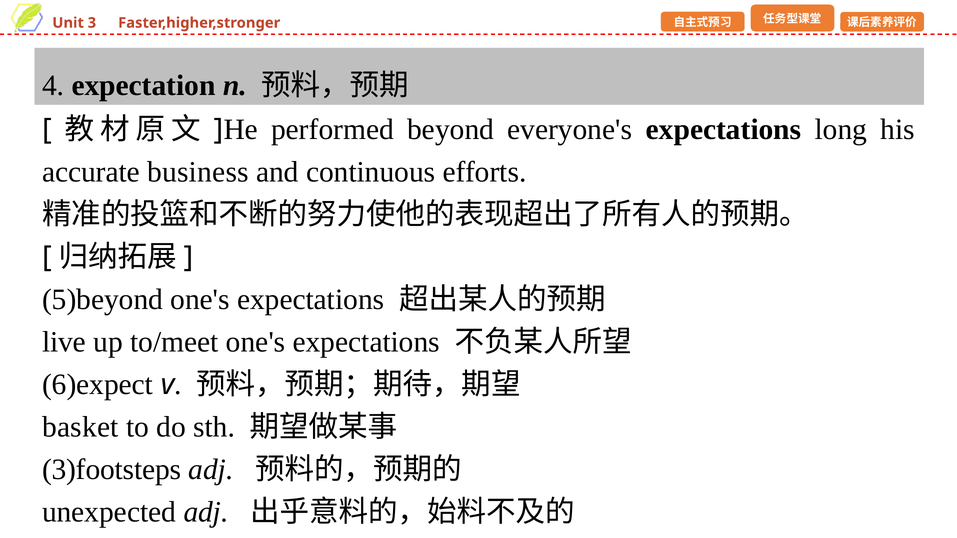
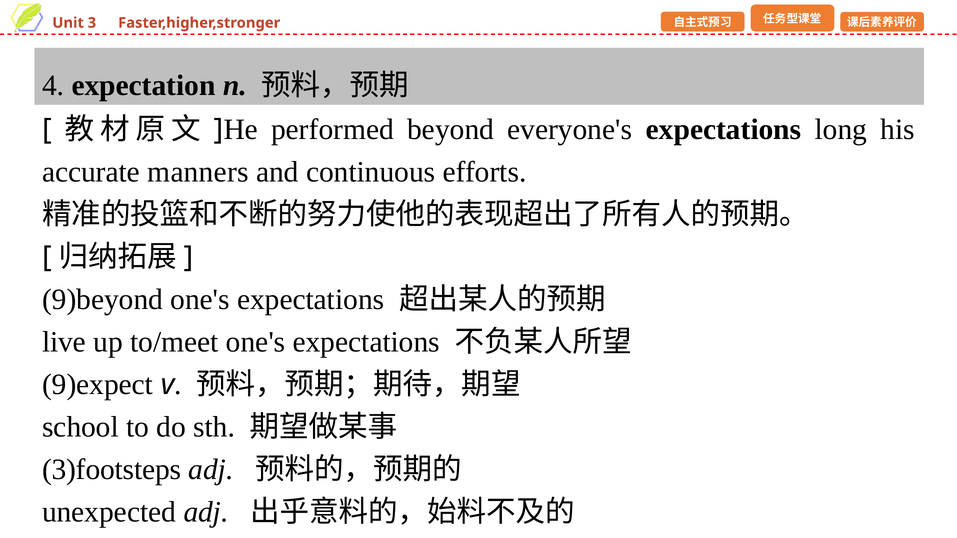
business: business -> manners (198, 172)
5)beyond: 5)beyond -> 9)beyond (103, 300)
6)expect: 6)expect -> 9)expect (98, 385)
basket: basket -> school (80, 427)
